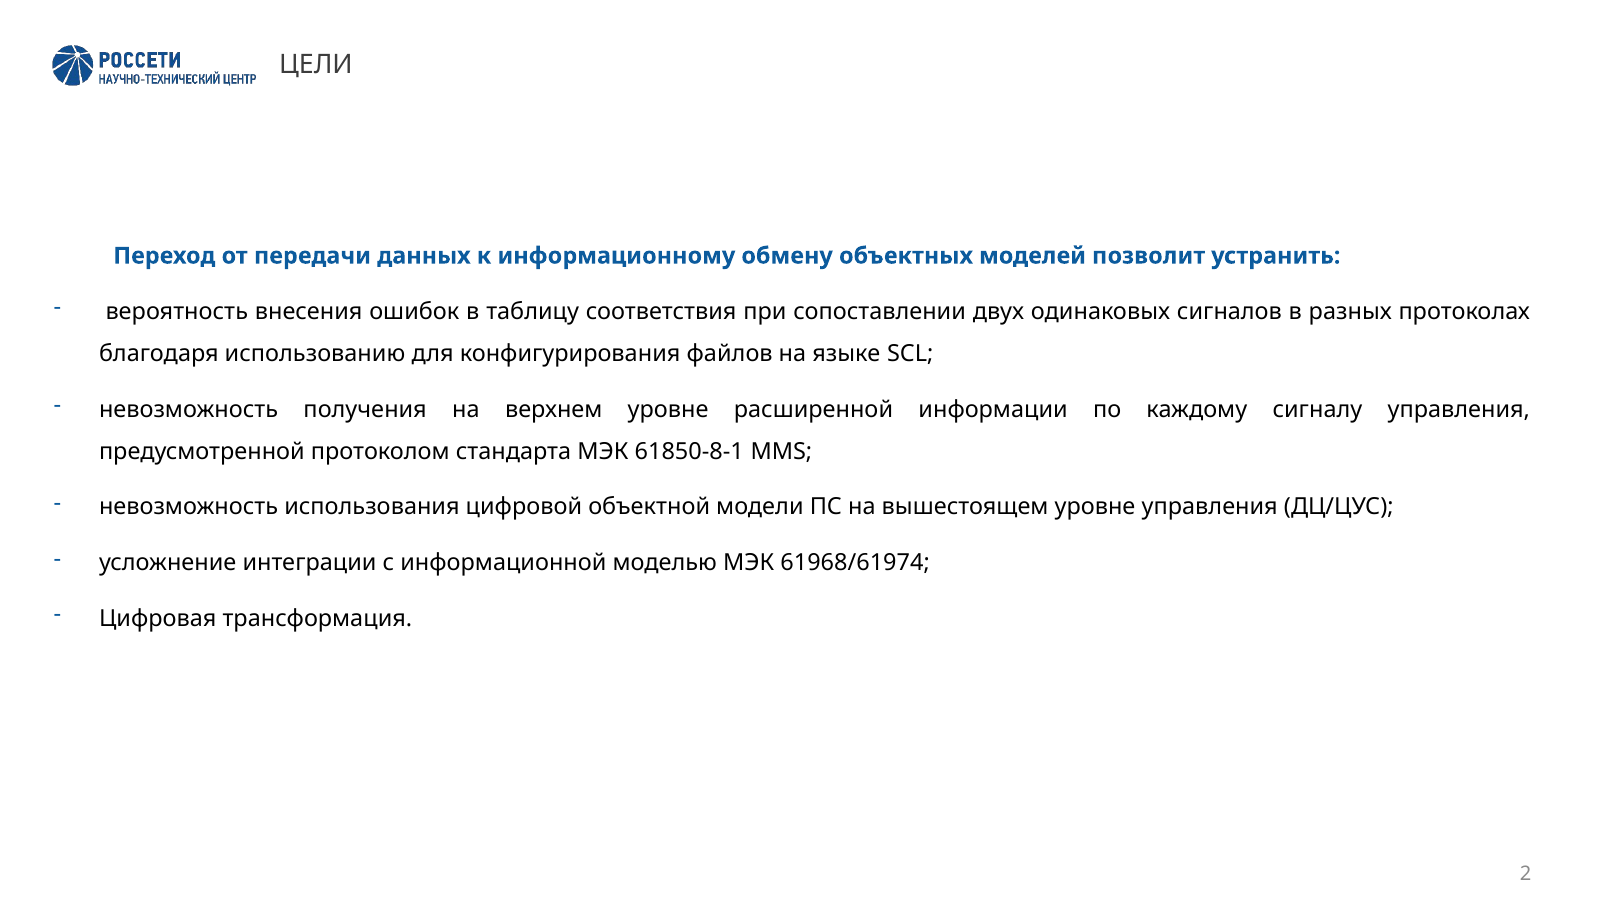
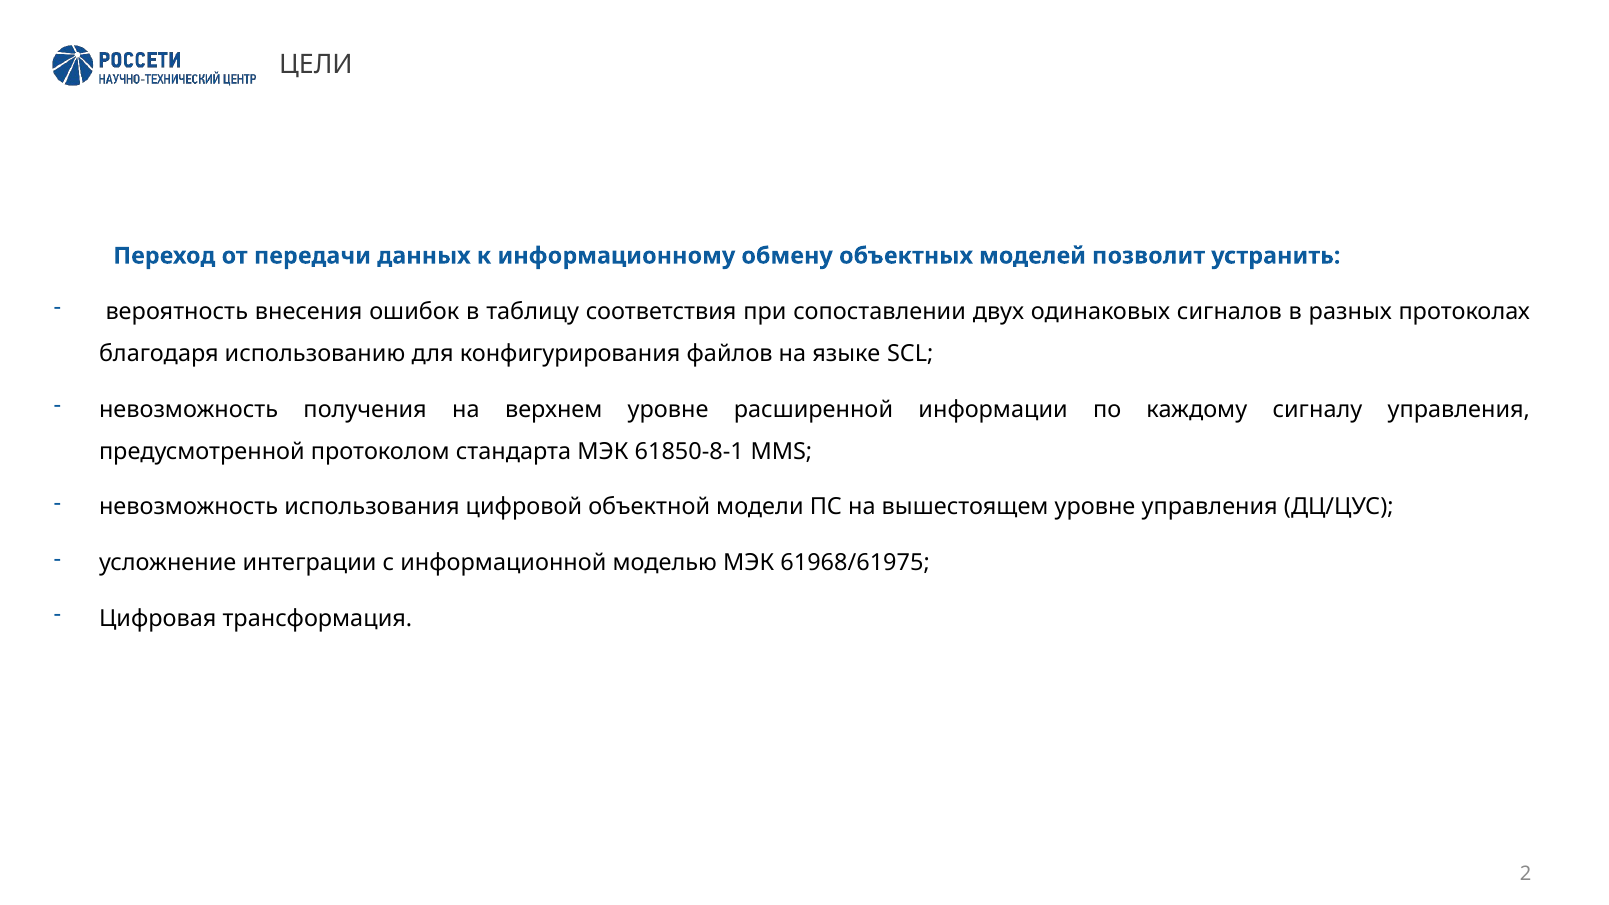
61968/61974: 61968/61974 -> 61968/61975 (855, 563)
